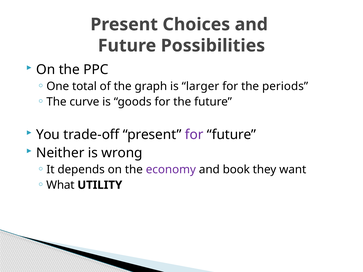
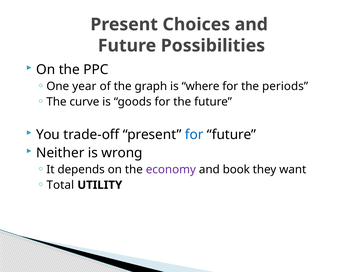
total: total -> year (84, 86)
larger: larger -> where (201, 86)
for colour: purple -> blue (194, 135)
What: What -> Total (60, 185)
